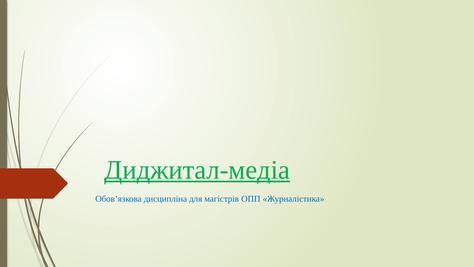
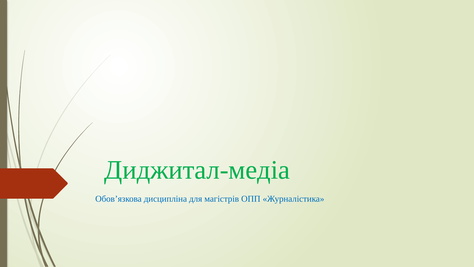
Диджитал-медіа underline: present -> none (197, 170)
